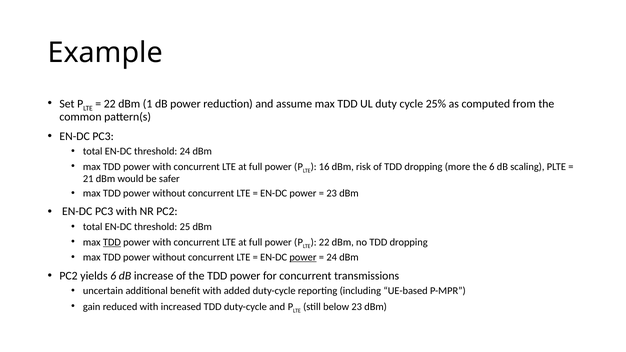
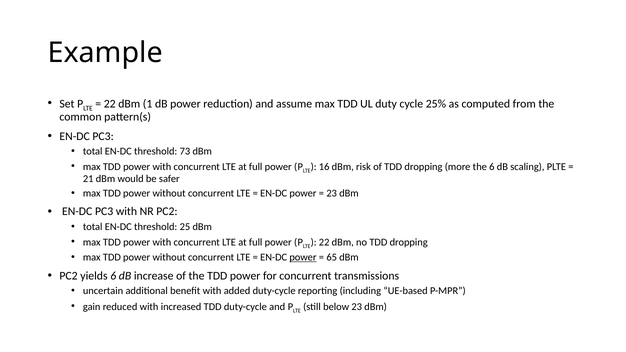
threshold 24: 24 -> 73 (185, 151)
TDD underline: present -> none (112, 243)
24: 24 -> 65 (332, 257)
